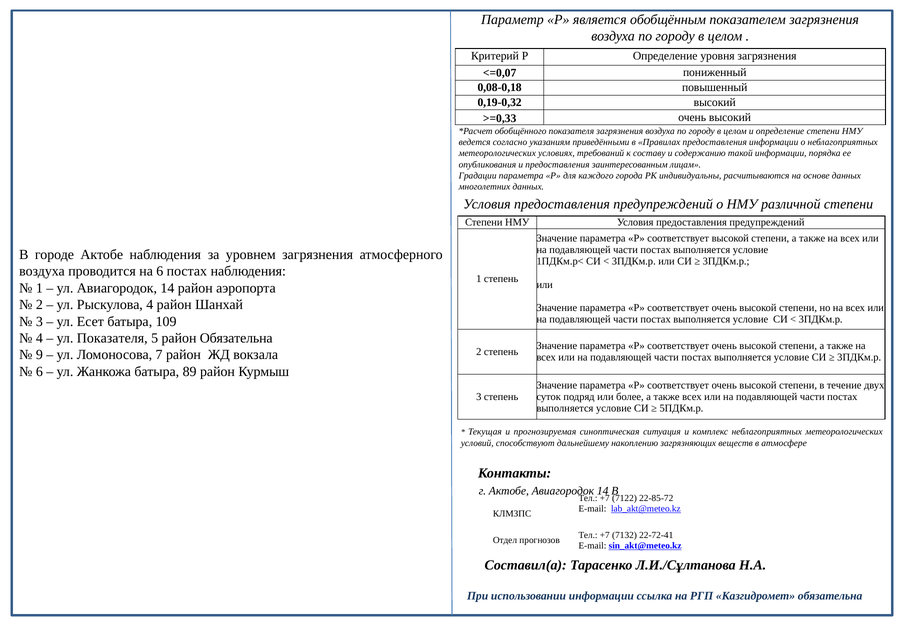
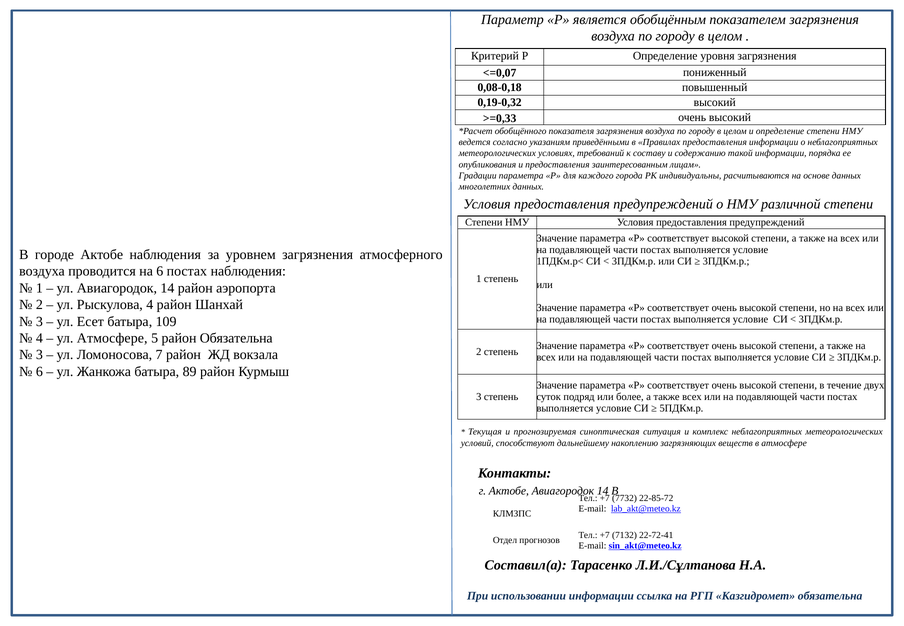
ул Показателя: Показателя -> Атмосфере (112, 338)
9: 9 -> 3 (39, 355)
7122: 7122 -> 7732 (624, 498)
